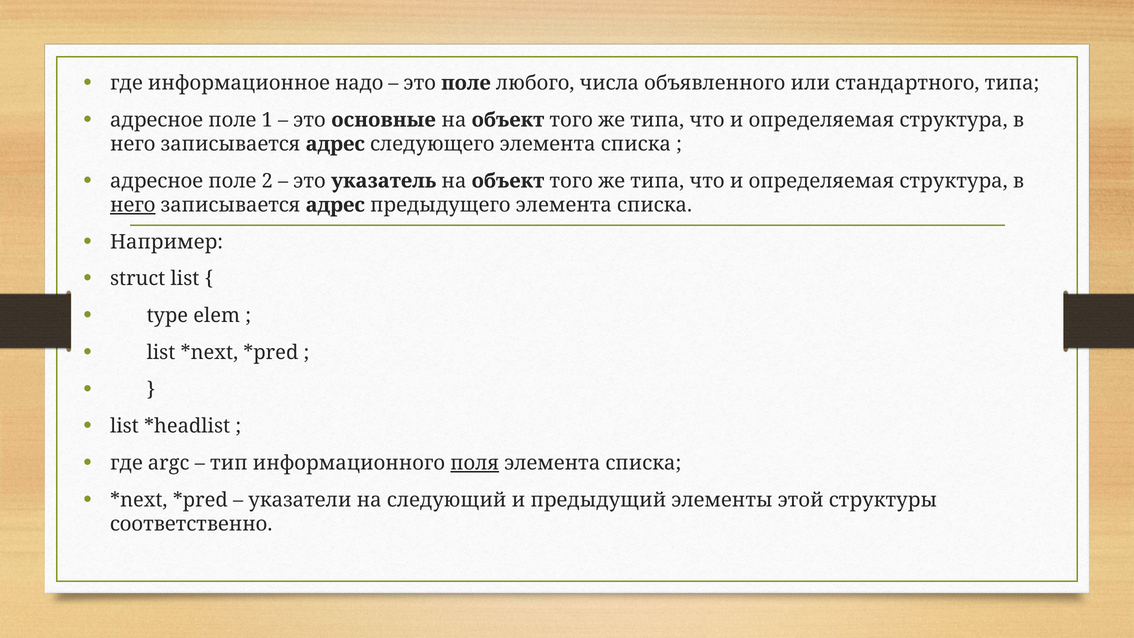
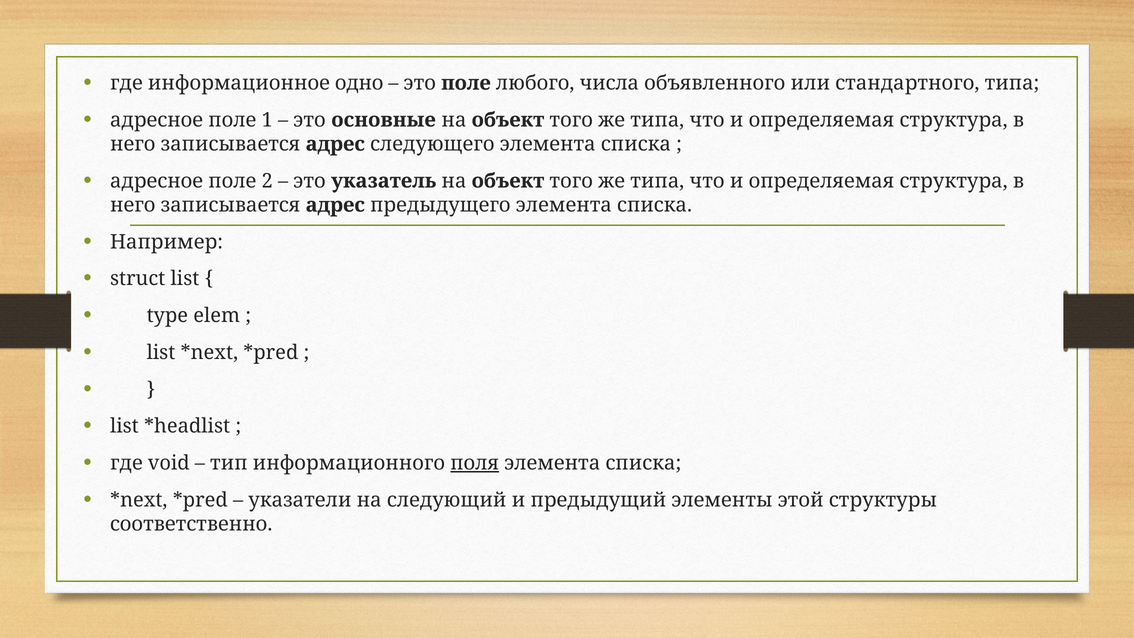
надо: надо -> одно (359, 83)
него underline: present -> none (133, 205)
argc: argc -> void (169, 463)
